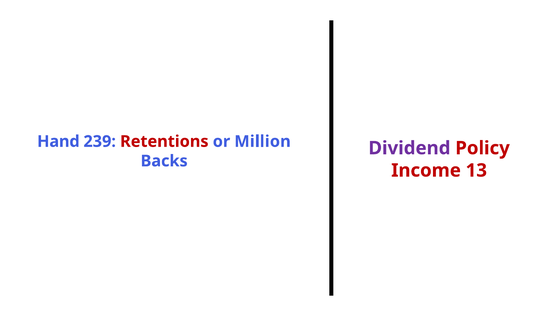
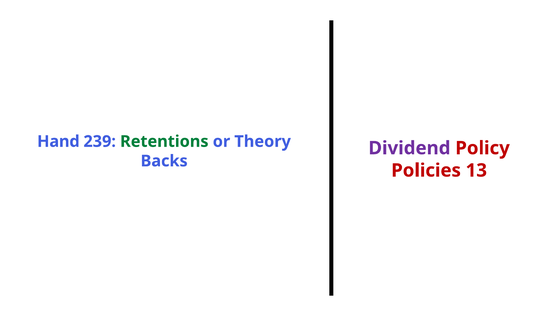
Retentions colour: red -> green (164, 141)
Million: Million -> Theory (263, 141)
Income: Income -> Policies (426, 170)
